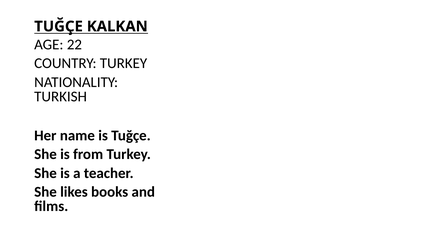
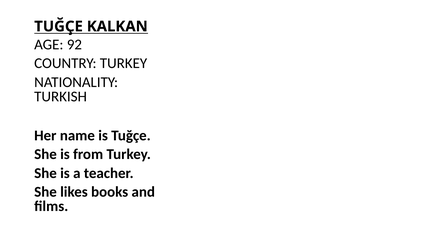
22: 22 -> 92 (74, 45)
